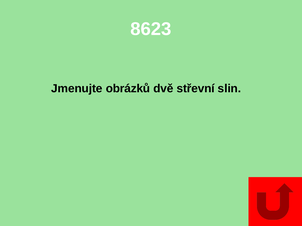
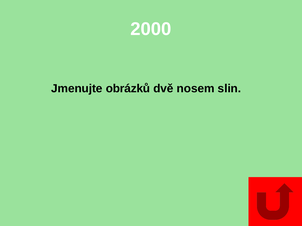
8623: 8623 -> 2000 (151, 29)
střevní: střevní -> nosem (196, 89)
